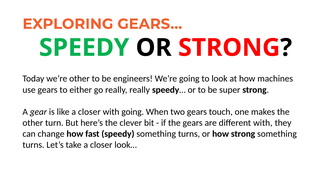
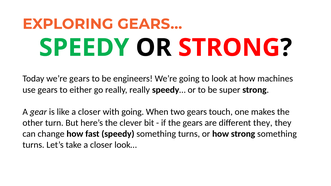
we’re other: other -> gears (79, 79)
different with: with -> they (263, 123)
